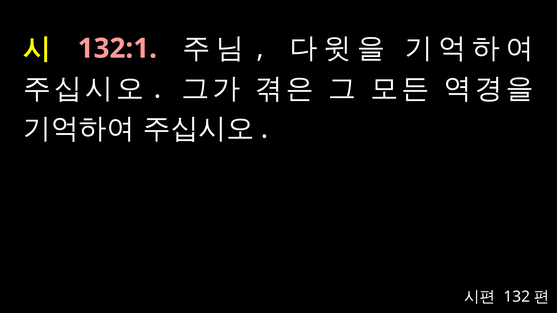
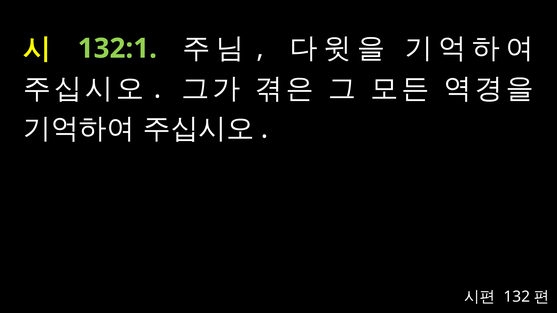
132:1 colour: pink -> light green (117, 49)
